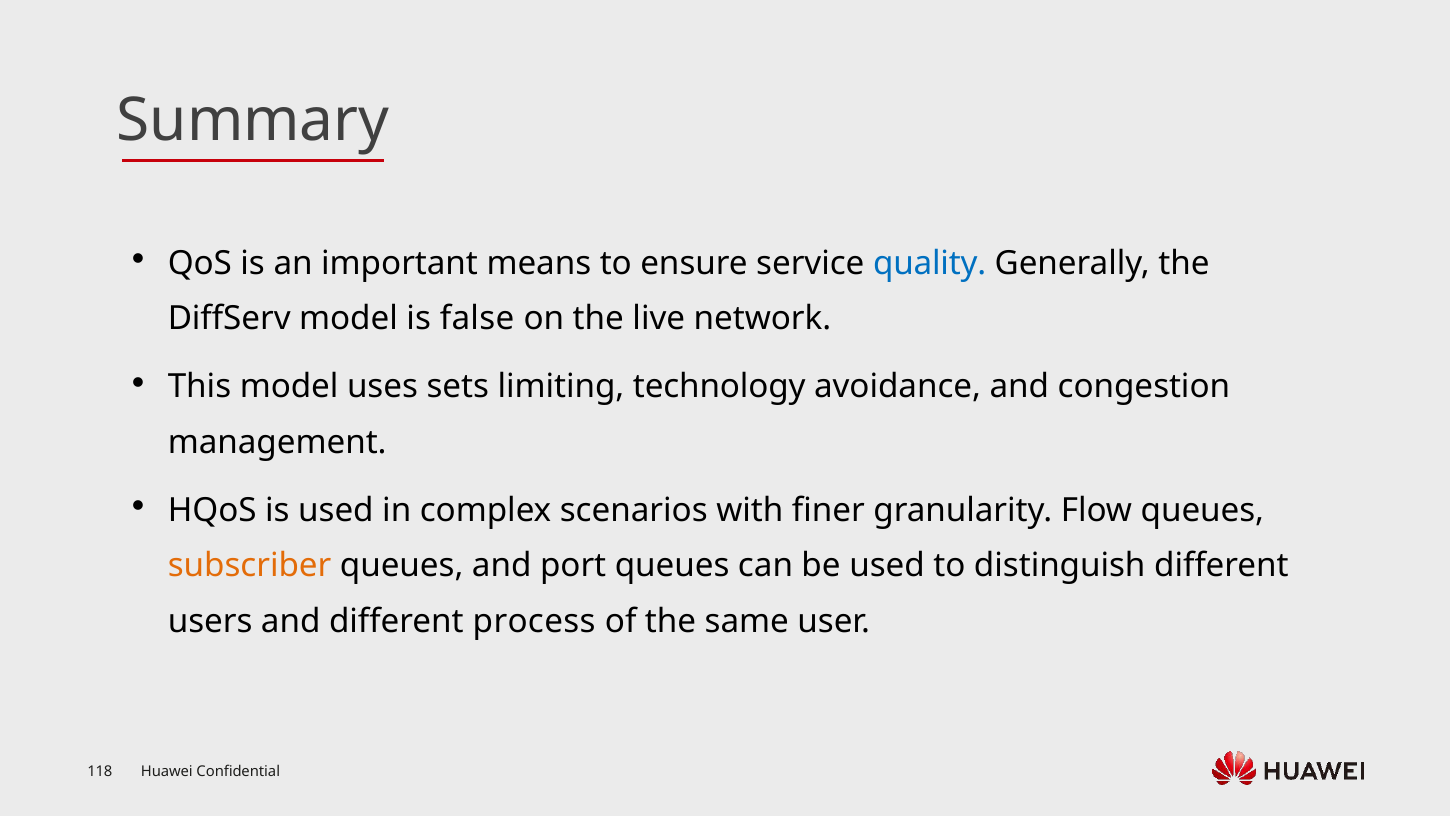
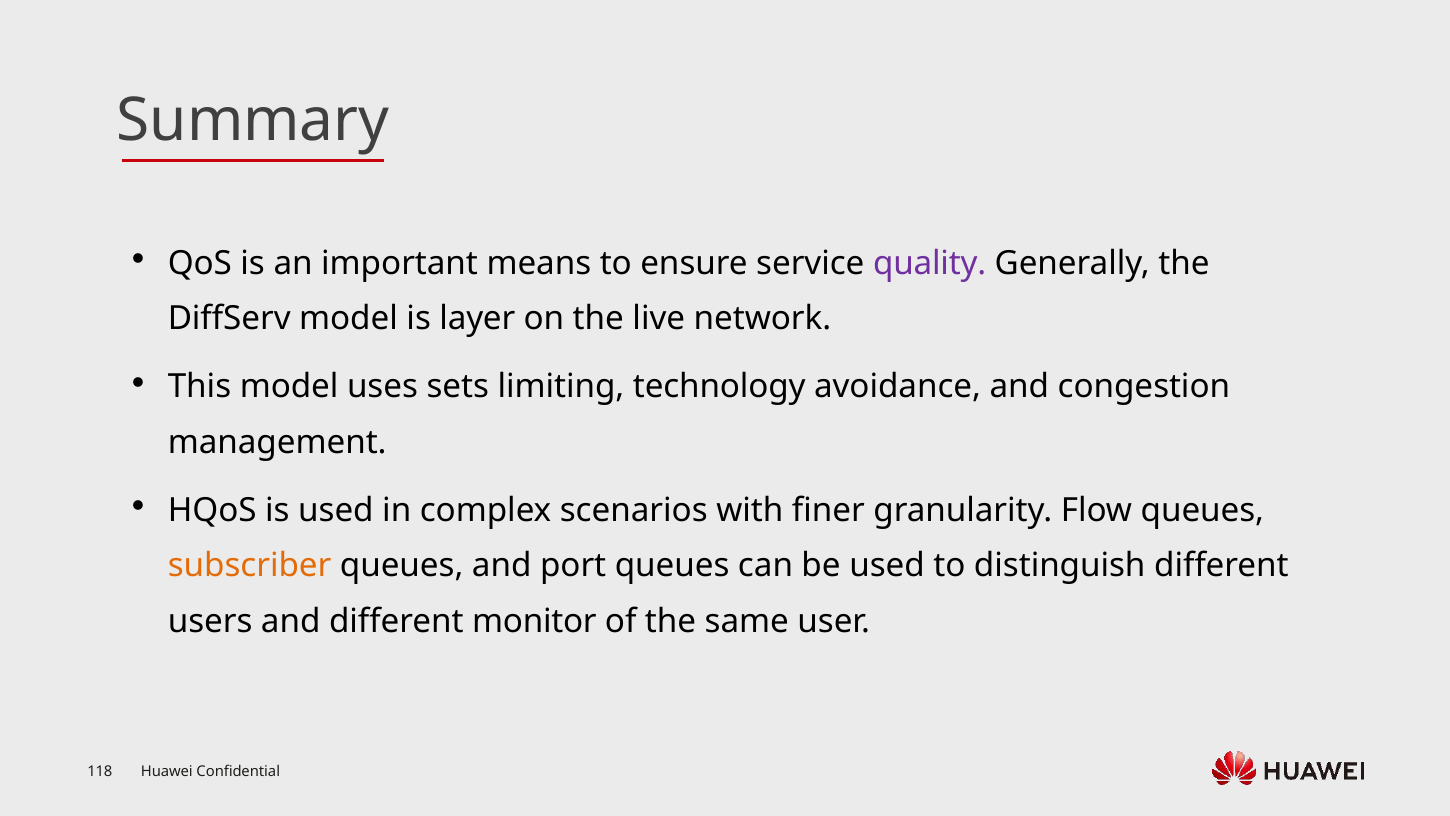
quality colour: blue -> purple (930, 263)
false: false -> layer (477, 319)
process: process -> monitor (534, 622)
